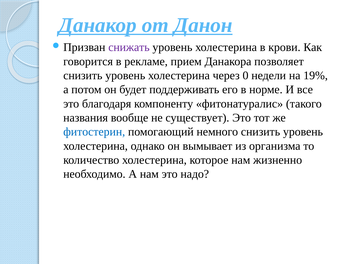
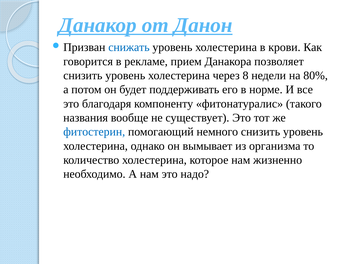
снижать colour: purple -> blue (129, 47)
0: 0 -> 8 (246, 76)
19%: 19% -> 80% (316, 76)
